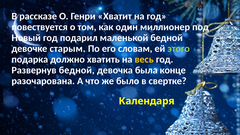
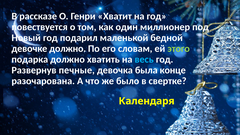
девочке старым: старым -> должно (68, 49)
весь colour: yellow -> light blue (144, 59)
Развернув бедной: бедной -> печные (77, 70)
